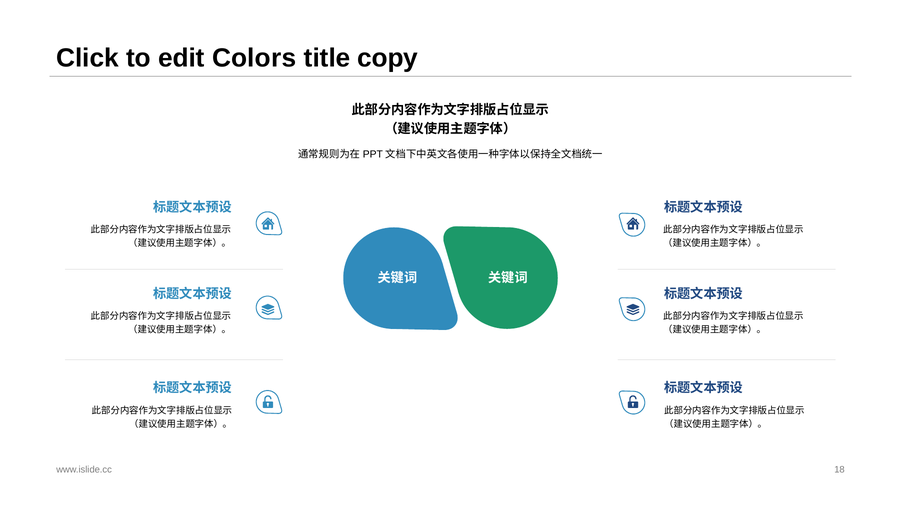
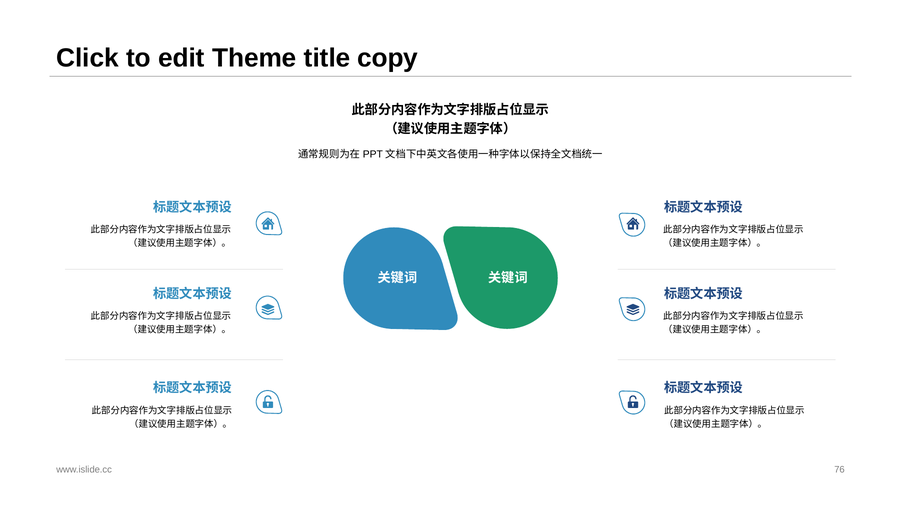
Colors: Colors -> Theme (254, 58)
18: 18 -> 76 (839, 469)
